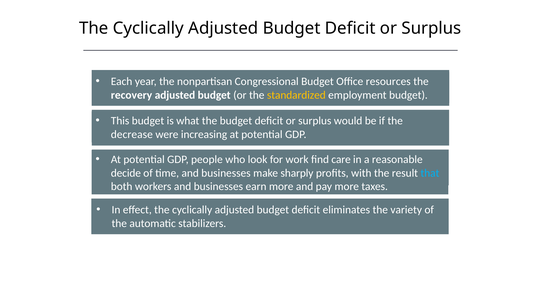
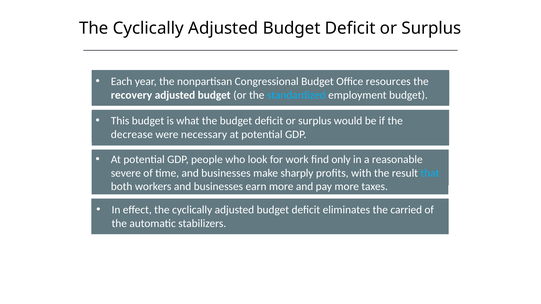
standardized colour: yellow -> light blue (296, 95)
increasing: increasing -> necessary (204, 135)
care: care -> only (341, 160)
decide: decide -> severe (126, 173)
variety: variety -> carried (406, 210)
